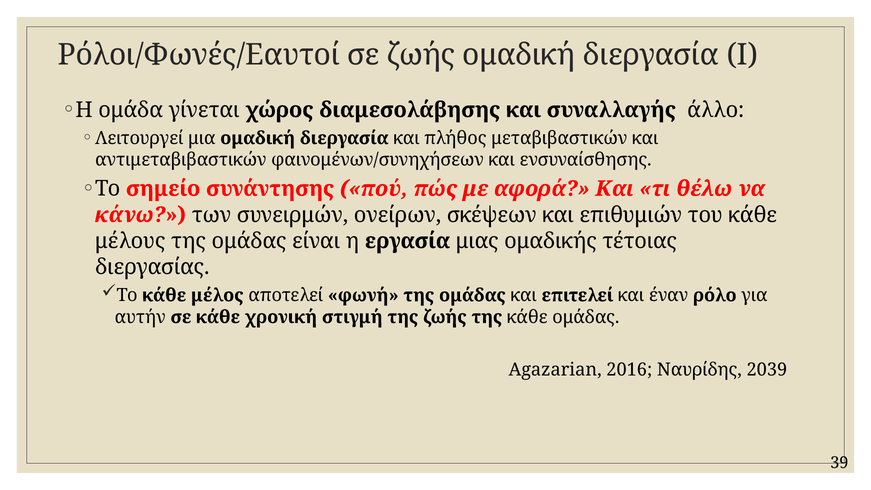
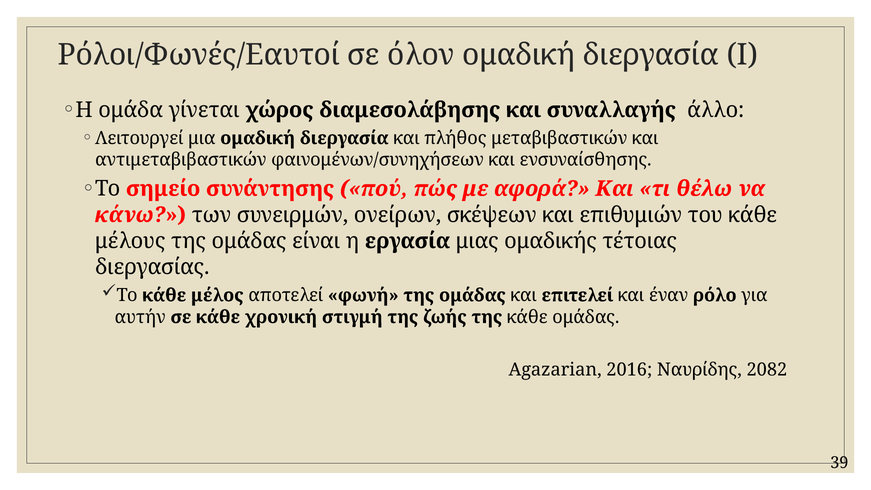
σε ζωής: ζωής -> όλον (421, 55)
2039: 2039 -> 2082 (767, 370)
